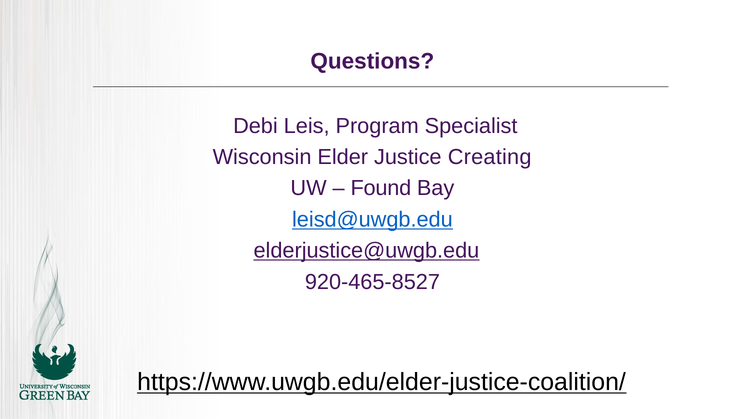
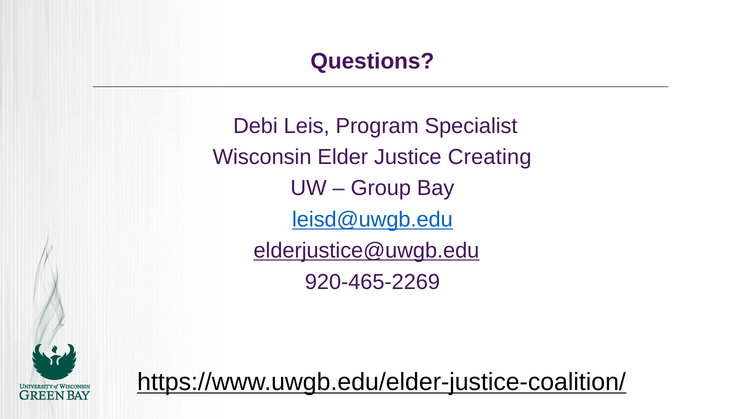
Found: Found -> Group (381, 188)
920-465-8527: 920-465-8527 -> 920-465-2269 (372, 282)
